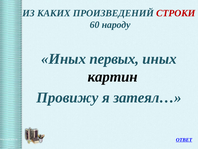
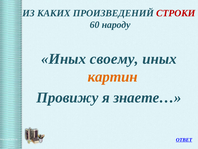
первых: первых -> своему (114, 59)
картин colour: black -> orange (113, 77)
затеял…: затеял… -> знаете… (147, 97)
